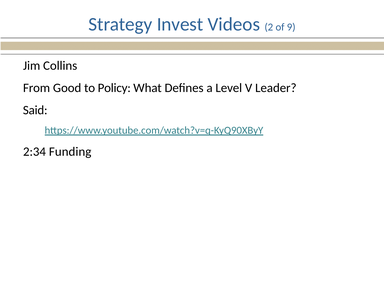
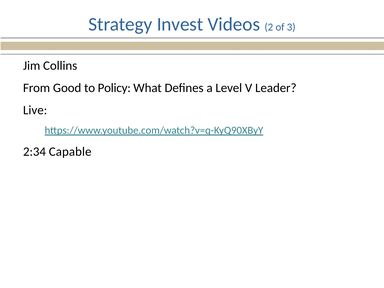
9: 9 -> 3 (291, 27)
Said: Said -> Live (35, 110)
Funding: Funding -> Capable (70, 152)
